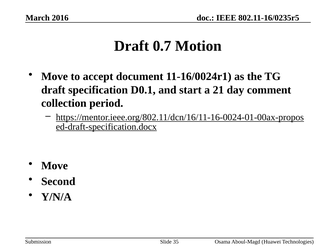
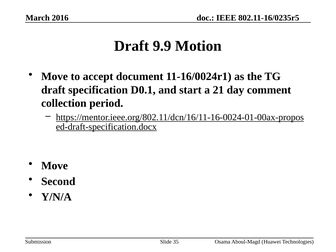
0.7: 0.7 -> 9.9 (162, 46)
